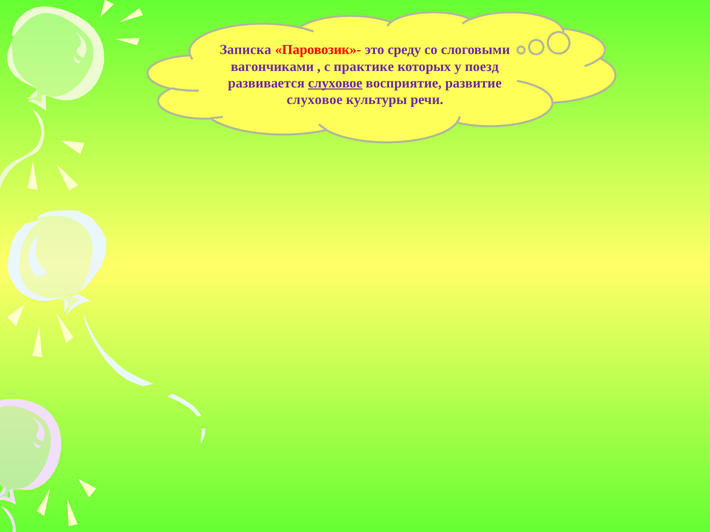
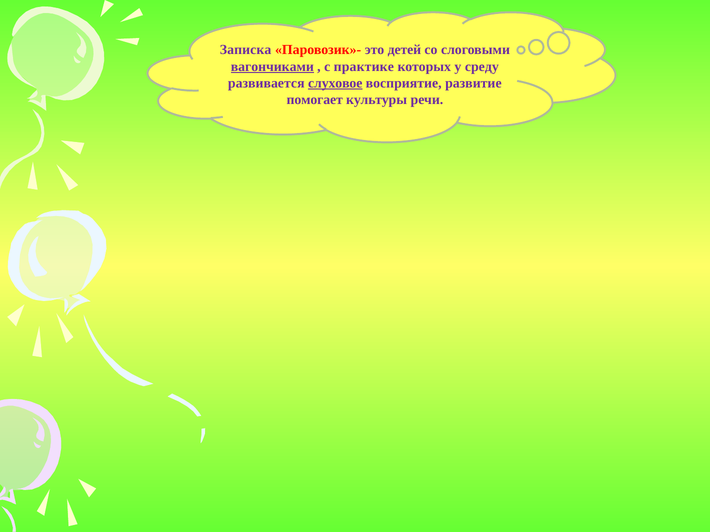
среду: среду -> детей (404, 50)
вагончиками underline: none -> present (272, 67)
поезд: поезд -> среду (482, 67)
слуховое: слуховое -> помогает (315, 100)
